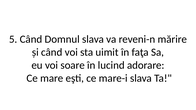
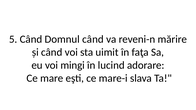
Domnul slava: slava -> când (93, 39)
soare: soare -> mingi (73, 65)
